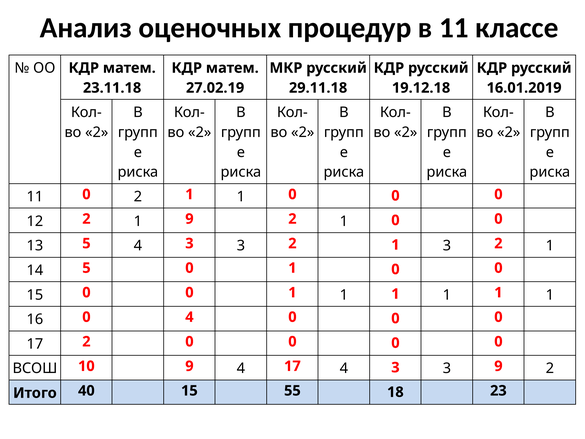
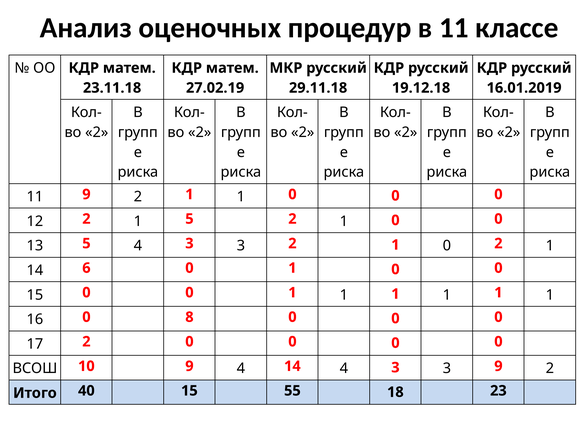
11 0: 0 -> 9 (86, 194)
1 9: 9 -> 5 (189, 219)
3 2 1 3: 3 -> 0 (447, 246)
14 5: 5 -> 6 (86, 268)
0 4: 4 -> 8 (189, 317)
4 17: 17 -> 14 (292, 366)
